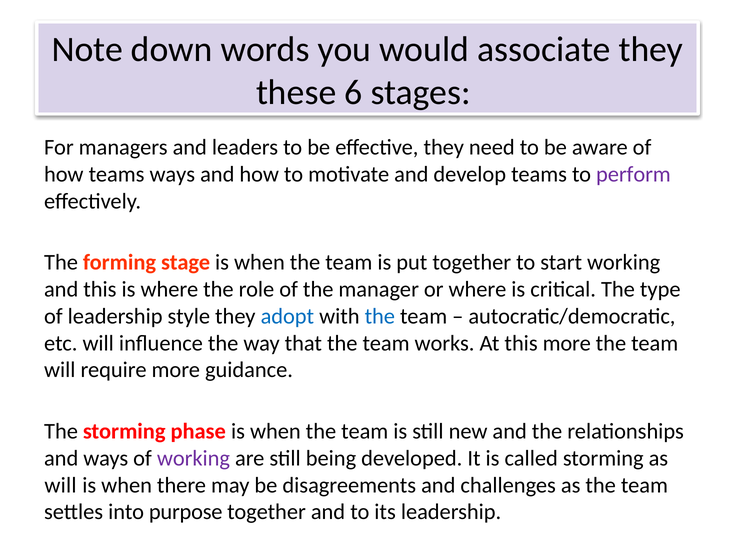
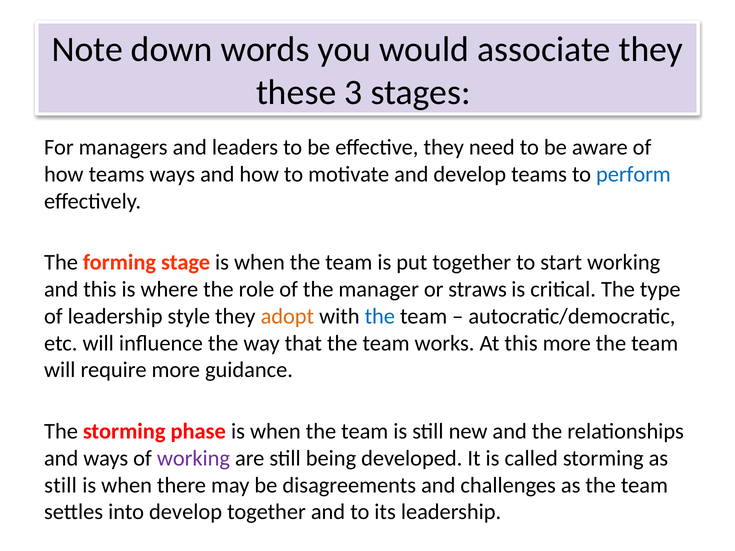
6: 6 -> 3 (354, 93)
perform colour: purple -> blue (633, 174)
or where: where -> straws (478, 289)
adopt colour: blue -> orange (287, 316)
will: will -> still (61, 485)
into purpose: purpose -> develop (186, 512)
